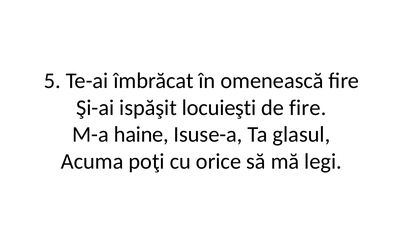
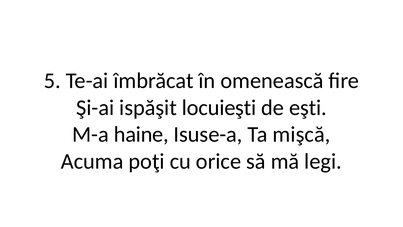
de fire: fire -> eşti (308, 108)
glasul: glasul -> mişcă (301, 134)
